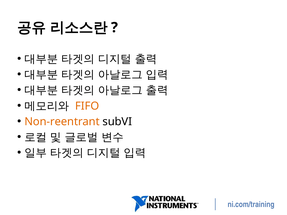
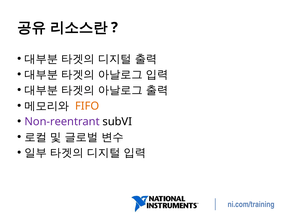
Non-reentrant colour: orange -> purple (62, 122)
